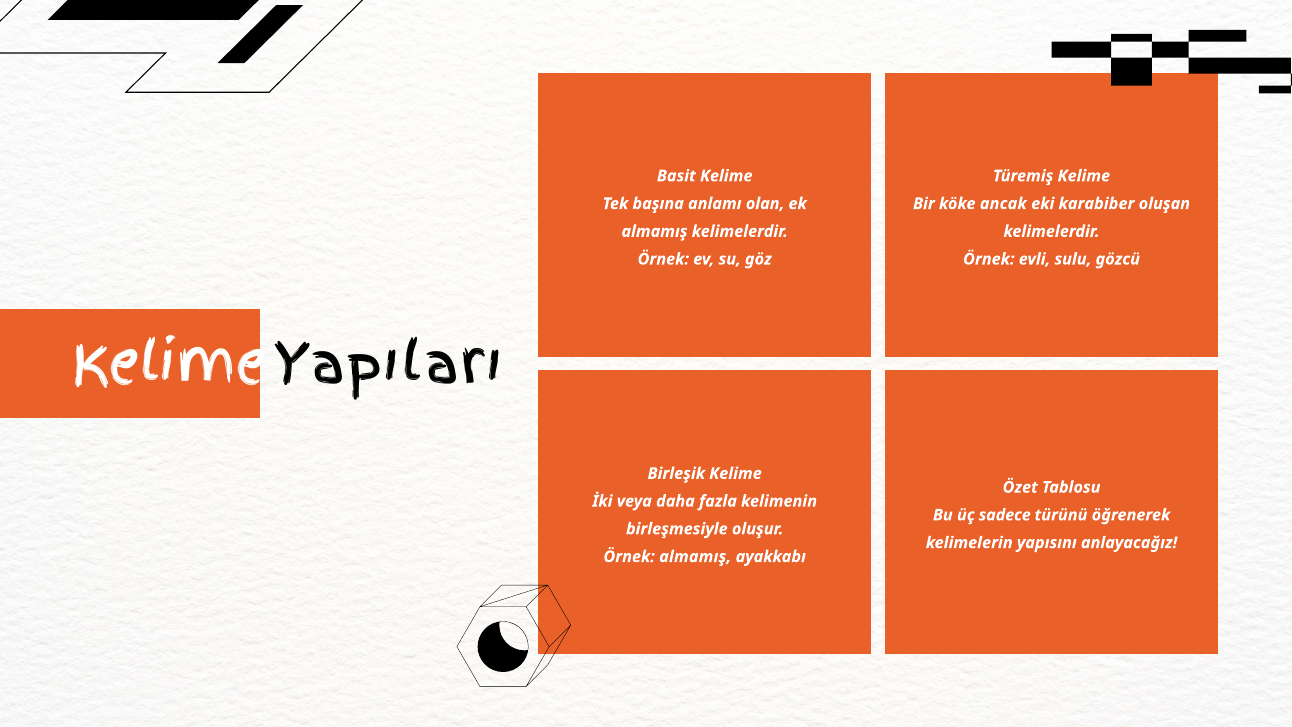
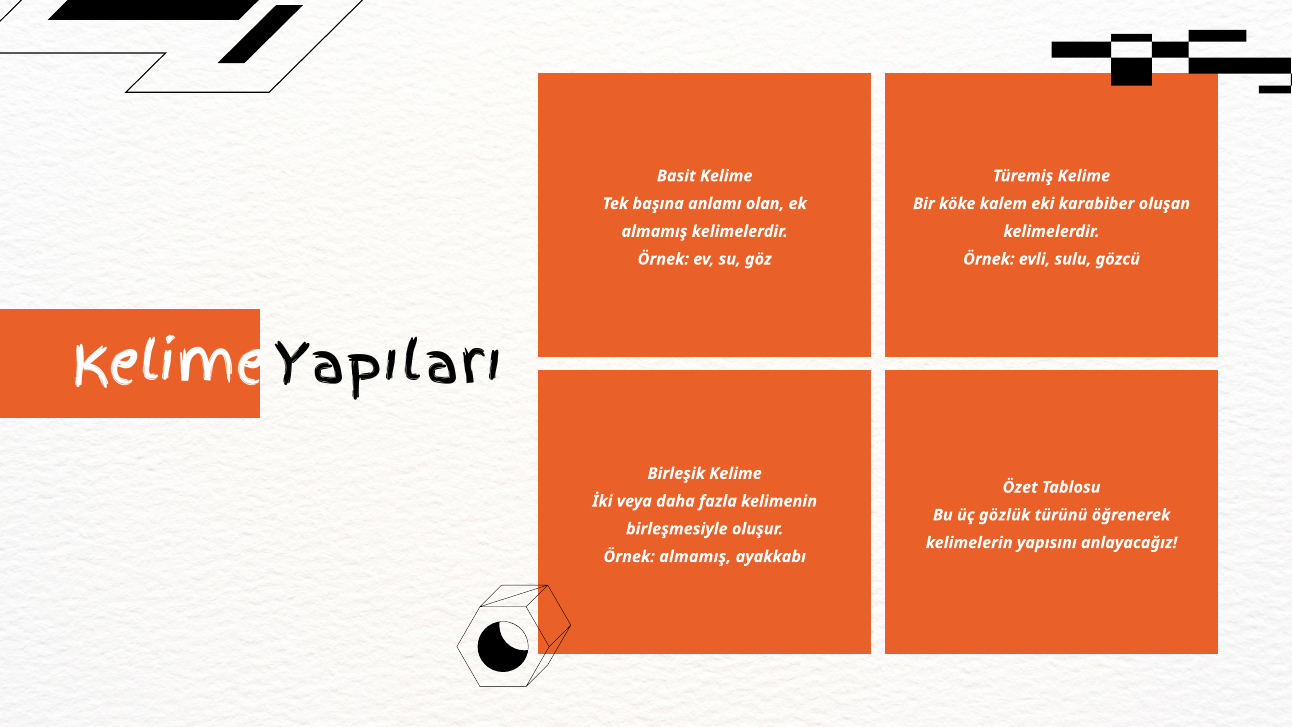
ancak: ancak -> kalem (1003, 204)
sadece: sadece -> gözlük (1005, 515)
